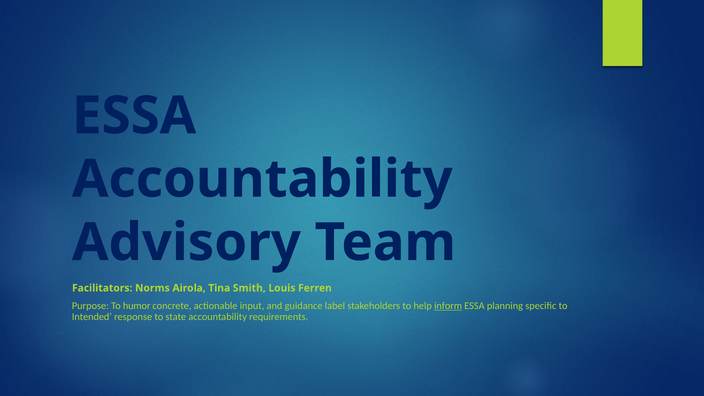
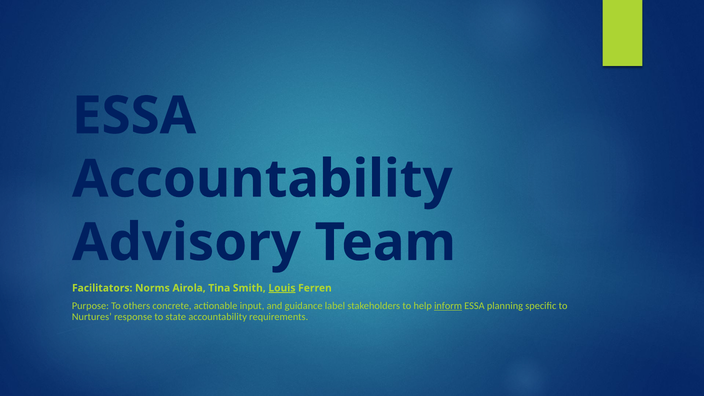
Louis underline: none -> present (282, 288)
humor: humor -> others (137, 306)
Intended: Intended -> Nurtures (92, 317)
